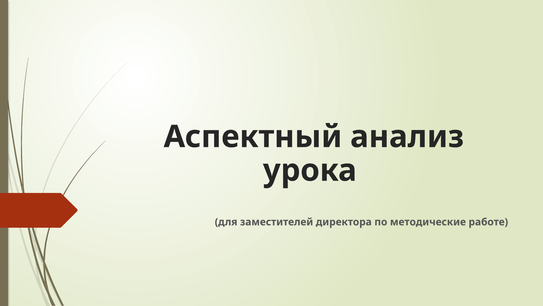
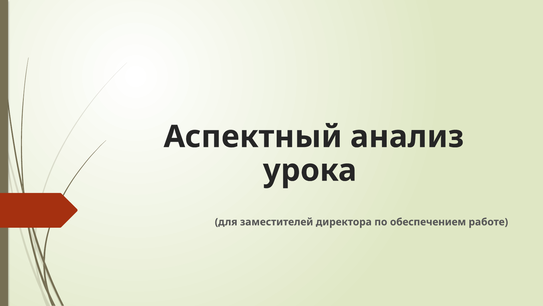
методические: методические -> обеспечением (428, 222)
